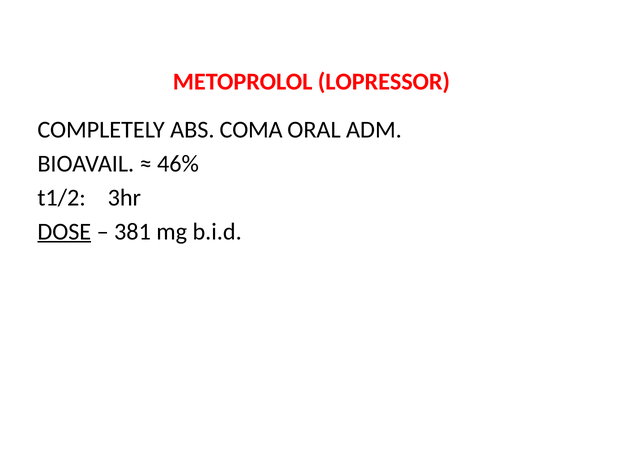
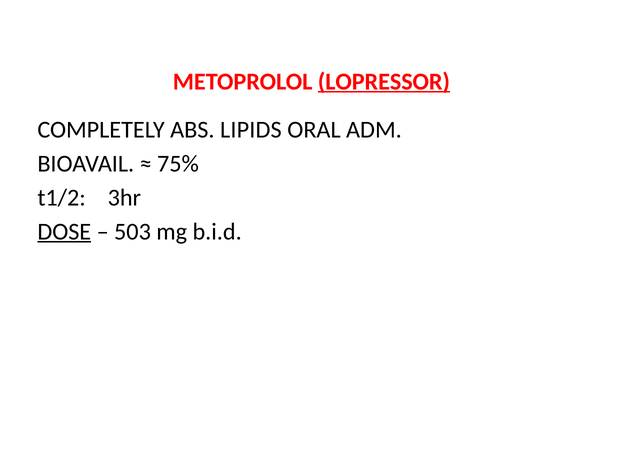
LOPRESSOR underline: none -> present (384, 82)
COMA: COMA -> LIPIDS (251, 130)
46%: 46% -> 75% (178, 164)
381: 381 -> 503 (132, 232)
